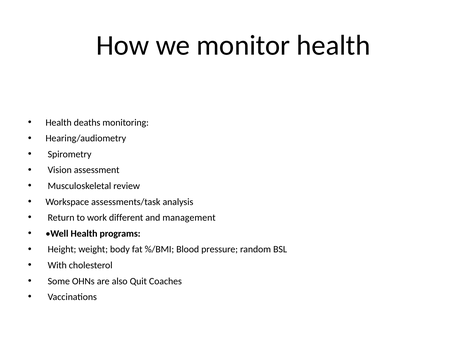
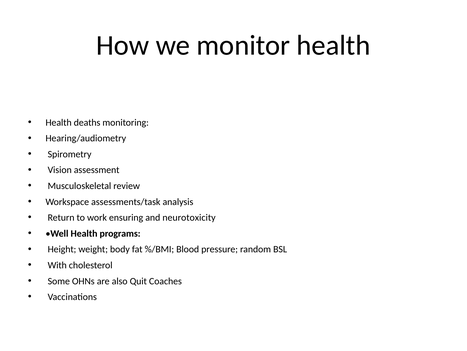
different: different -> ensuring (126, 217)
management: management -> neurotoxicity (189, 217)
